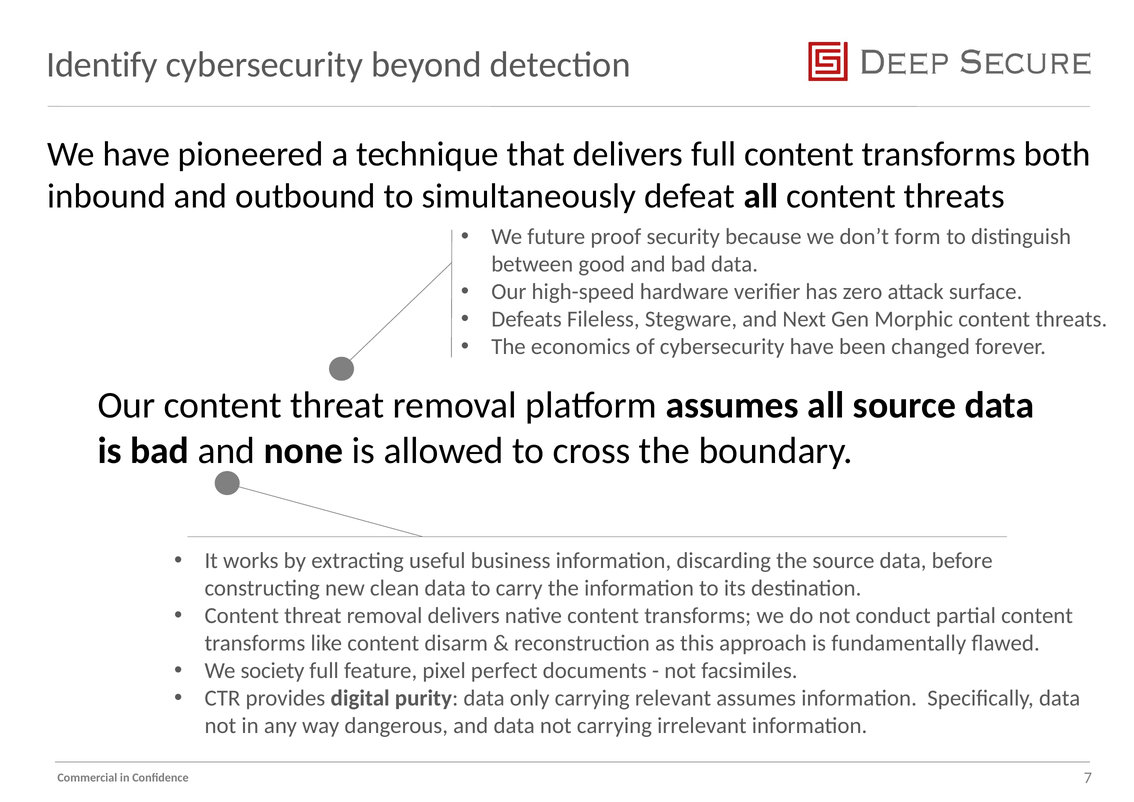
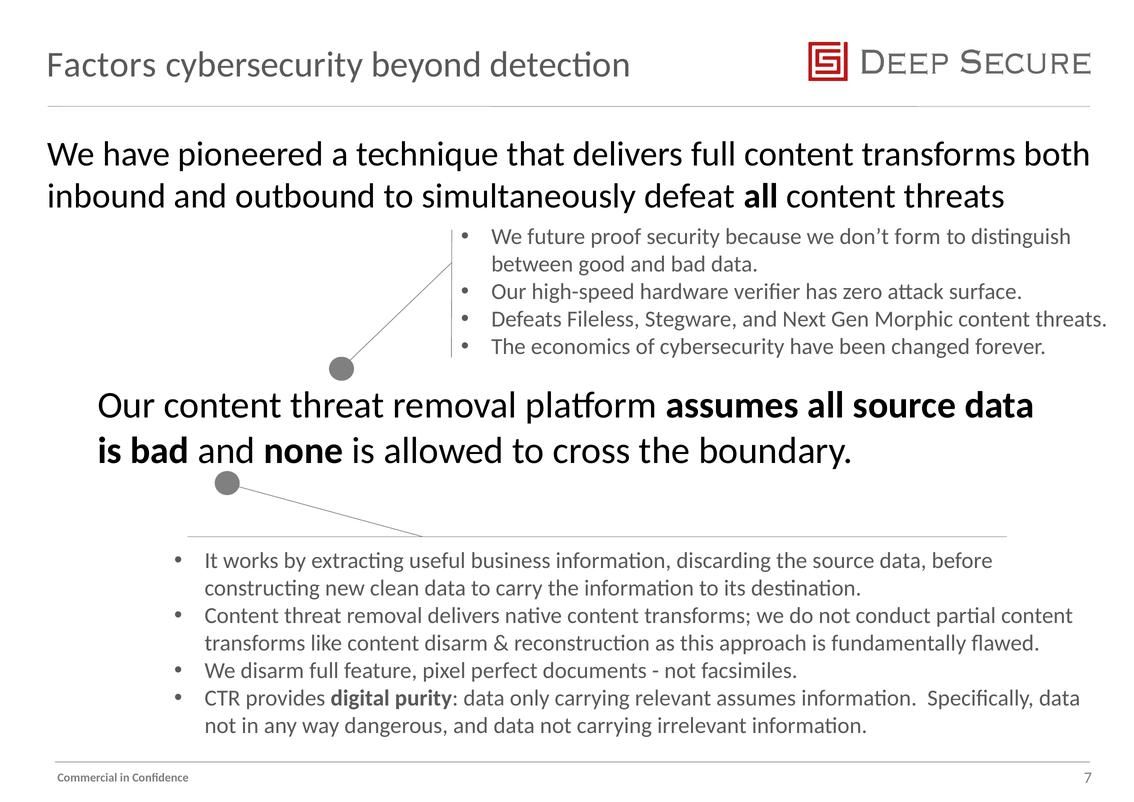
Identify: Identify -> Factors (102, 65)
We society: society -> disarm (272, 671)
